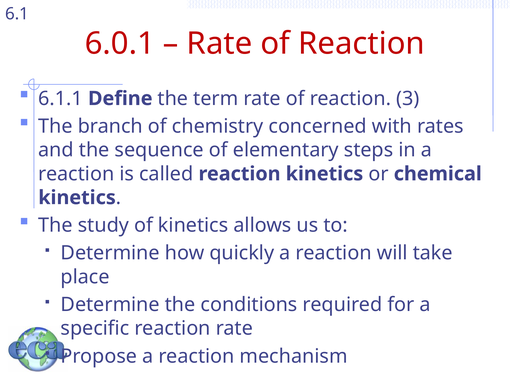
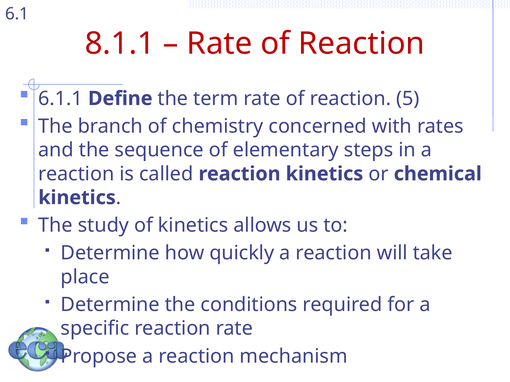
6.0.1: 6.0.1 -> 8.1.1 (120, 44)
3: 3 -> 5 (408, 99)
